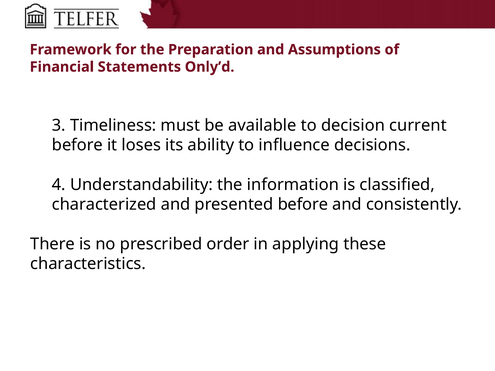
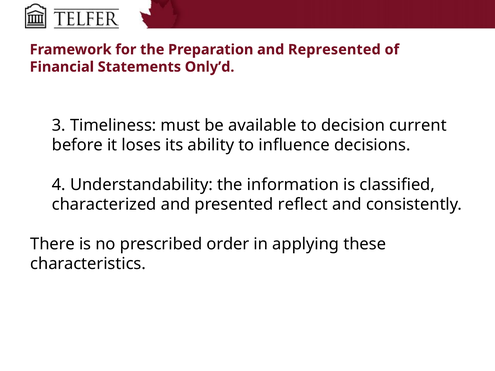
Assumptions: Assumptions -> Represented (334, 50)
presented before: before -> reflect (303, 205)
